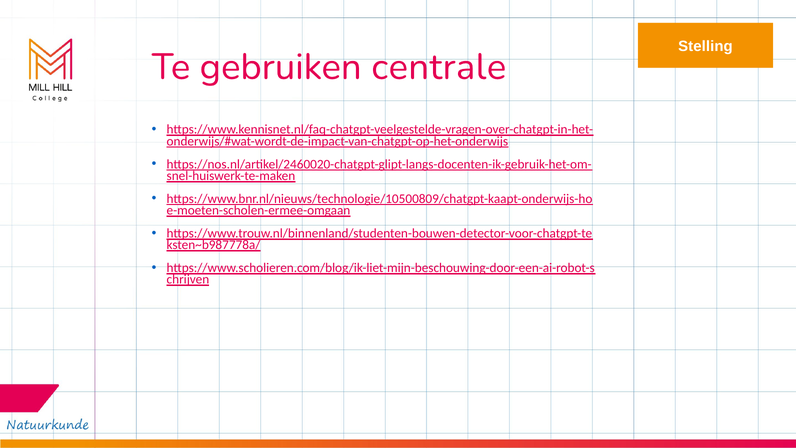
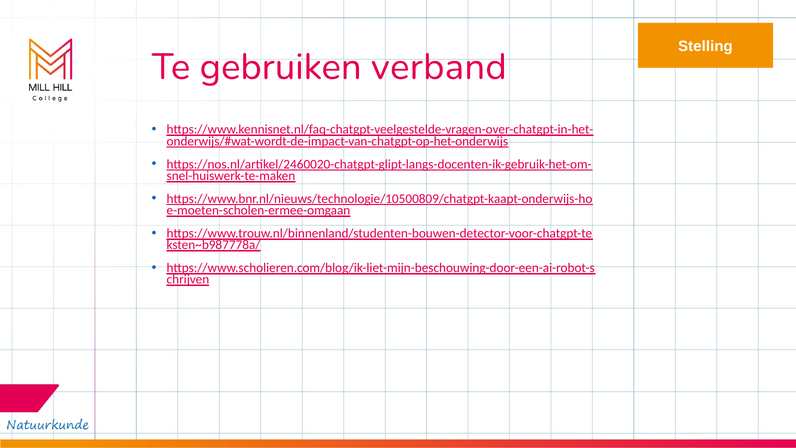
centrale: centrale -> verband (439, 67)
